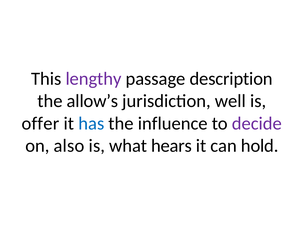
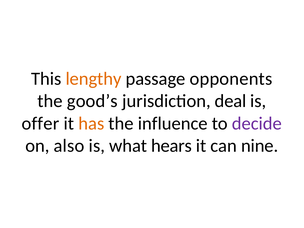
lengthy colour: purple -> orange (93, 79)
description: description -> opponents (231, 79)
allow’s: allow’s -> good’s (92, 101)
well: well -> deal (230, 101)
has colour: blue -> orange (91, 123)
hold: hold -> nine (260, 146)
